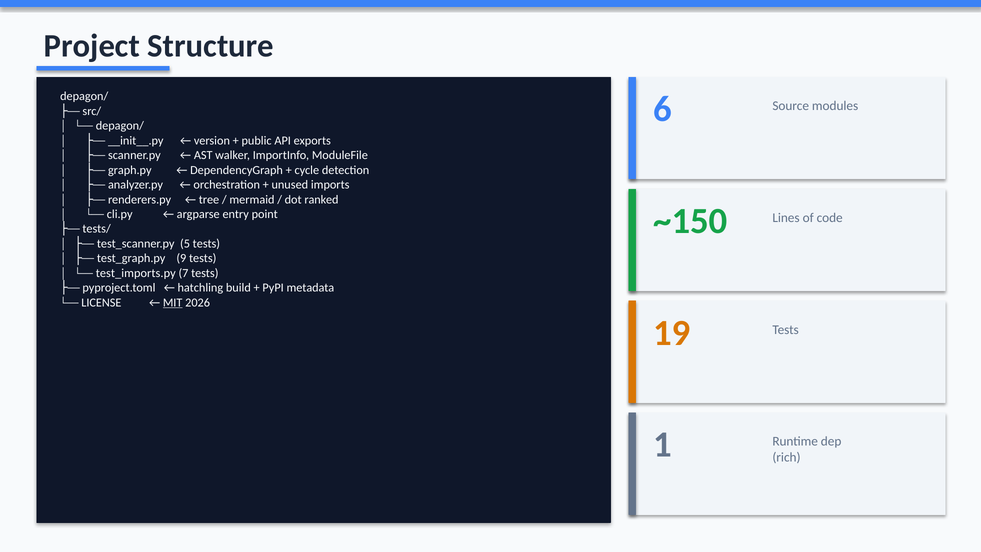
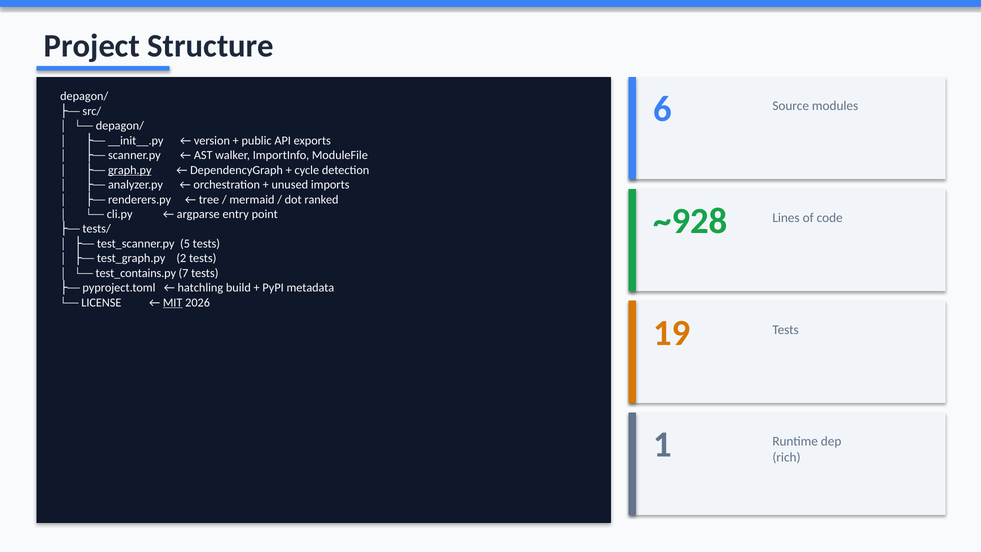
graph.py underline: none -> present (130, 170)
~150: ~150 -> ~928 (690, 221)
9: 9 -> 2 (181, 258)
test_imports.py: test_imports.py -> test_contains.py (136, 273)
